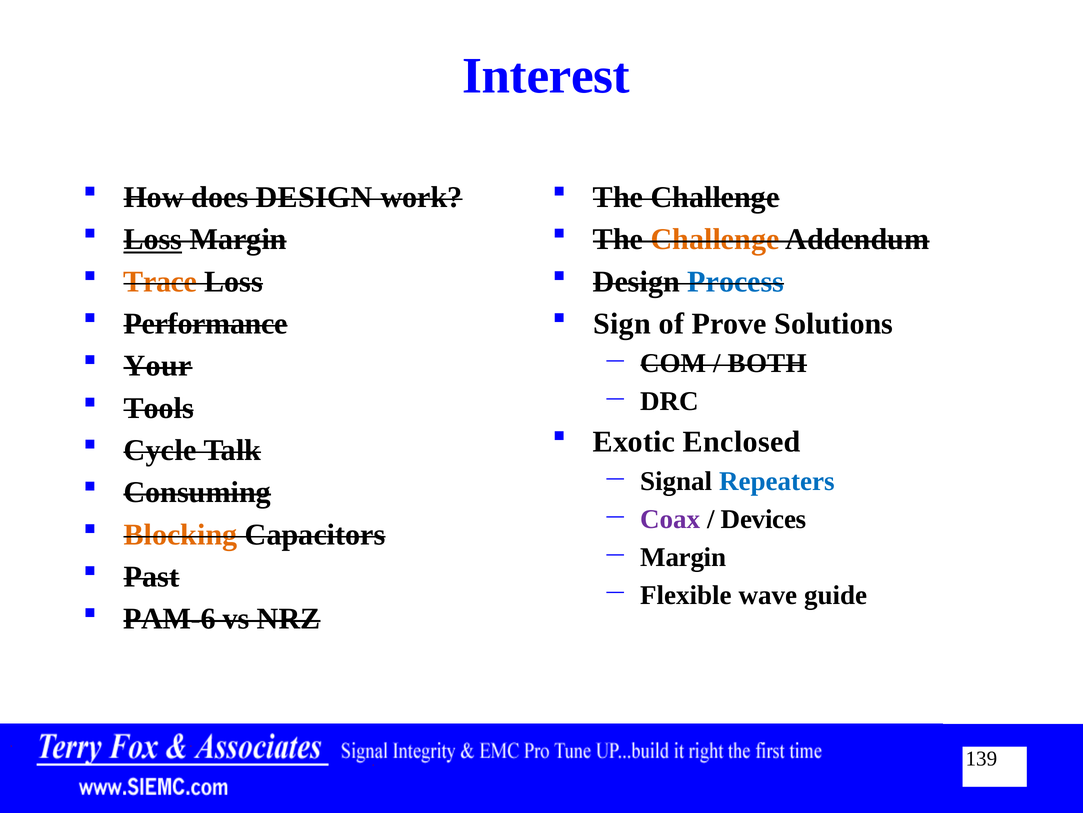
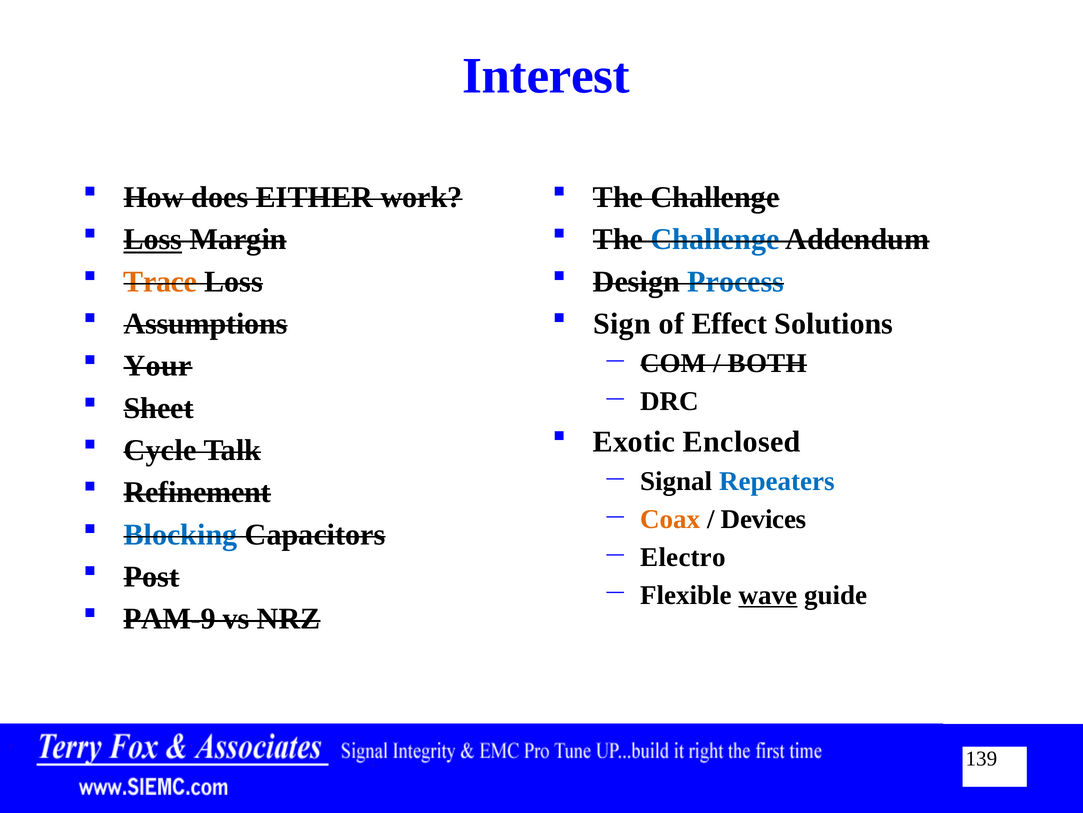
does DESIGN: DESIGN -> EITHER (314, 197)
Challenge colour: orange -> blue (715, 239)
Performance: Performance -> Assumptions (206, 323)
Prove: Prove -> Effect (729, 323)
Tools: Tools -> Sheet (159, 408)
Consuming: Consuming -> Refinement (197, 492)
Coax colour: purple -> orange (670, 519)
Blocking colour: orange -> blue (180, 534)
Margin: Margin -> Electro (683, 557)
Past: Past -> Post (151, 576)
wave underline: none -> present (768, 595)
PAM-6: PAM-6 -> PAM-9 (170, 618)
